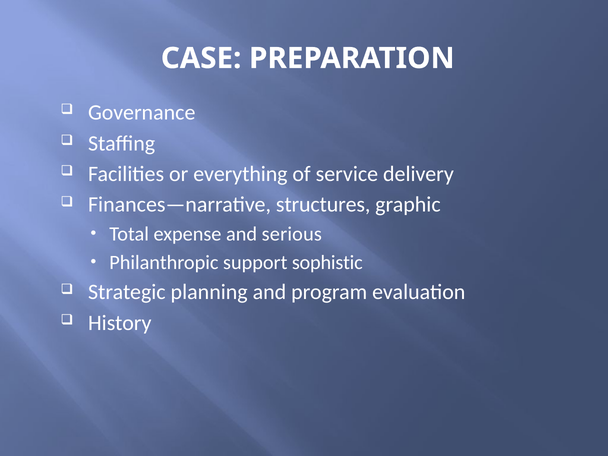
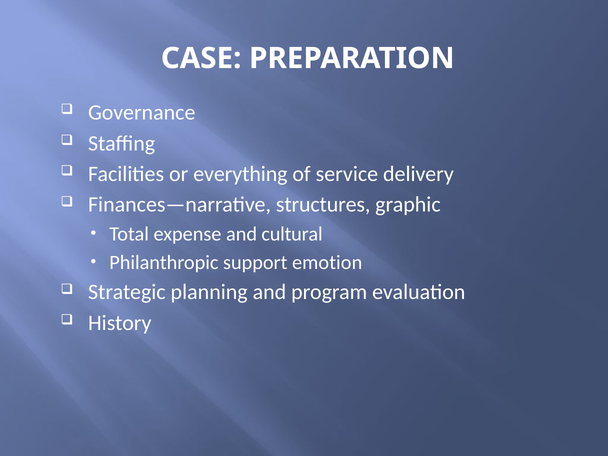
serious: serious -> cultural (292, 234)
sophistic: sophistic -> emotion (327, 262)
